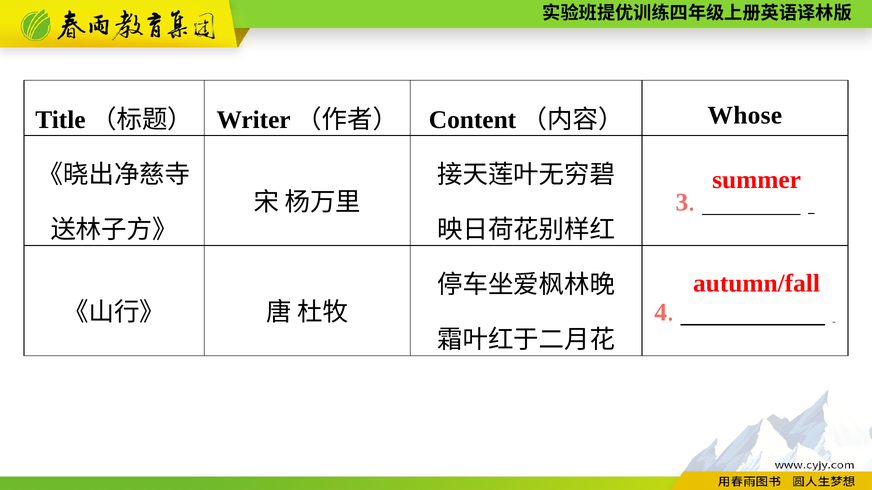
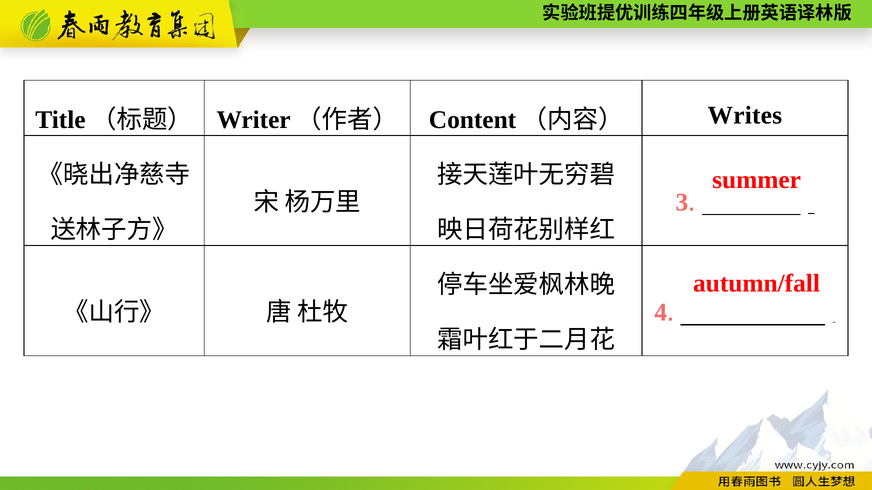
Whose: Whose -> Writes (745, 115)
